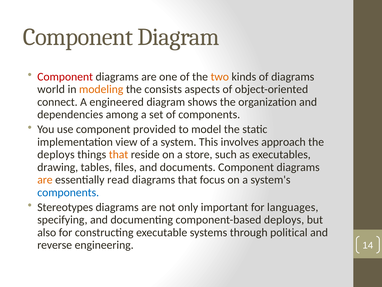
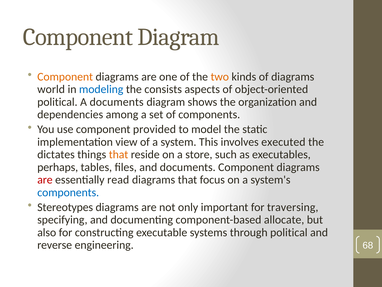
Component colour: red -> orange (65, 77)
modeling colour: orange -> blue (101, 89)
connect: connect -> political (57, 102)
A engineered: engineered -> documents (117, 102)
approach: approach -> executed (283, 142)
deploys: deploys -> dictates (56, 154)
drawing: drawing -> perhaps (58, 167)
are colour: orange -> red (45, 179)
languages: languages -> traversing (293, 207)
component-based deploys: deploys -> allocate (284, 219)
14: 14 -> 68 (368, 245)
